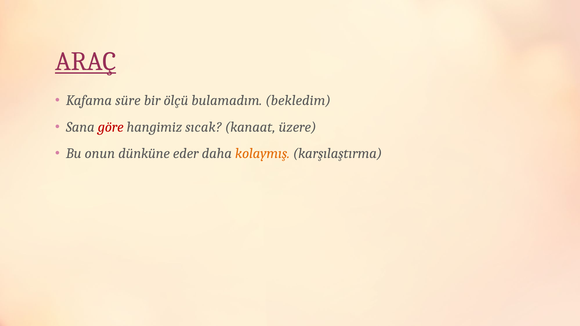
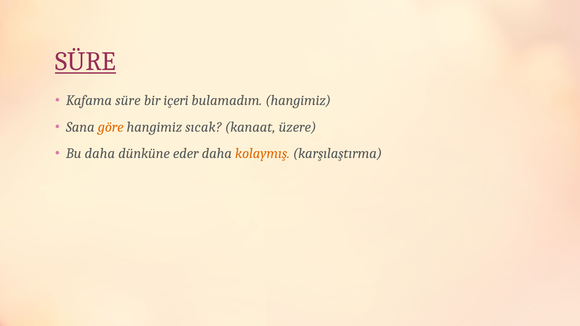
ARAÇ: ARAÇ -> SÜRE (86, 62)
ölçü: ölçü -> içeri (176, 101)
bulamadım bekledim: bekledim -> hangimiz (298, 101)
göre colour: red -> orange (111, 127)
Bu onun: onun -> daha (100, 154)
